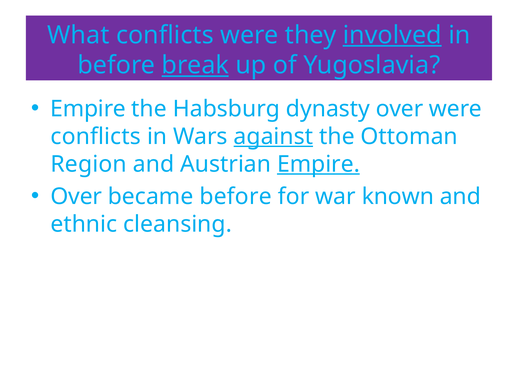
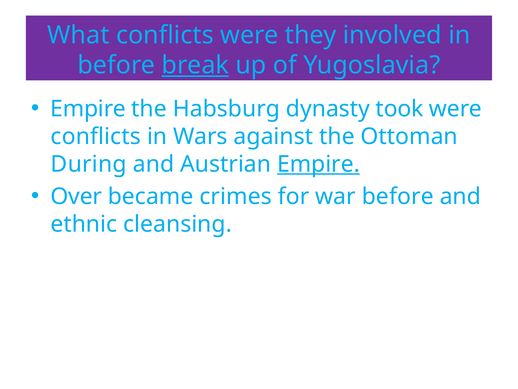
involved underline: present -> none (392, 35)
dynasty over: over -> took (400, 109)
against underline: present -> none (273, 136)
Region: Region -> During (89, 164)
became before: before -> crimes (236, 196)
war known: known -> before (398, 196)
